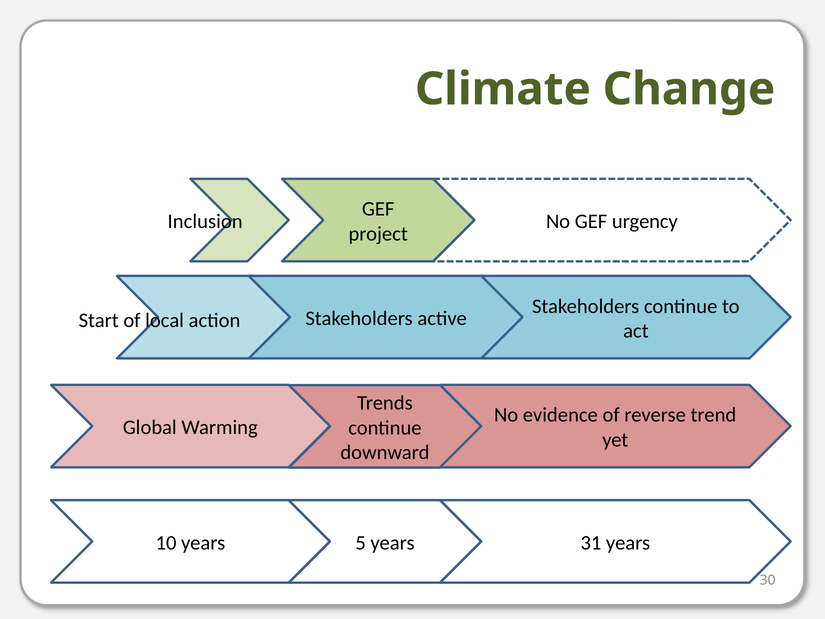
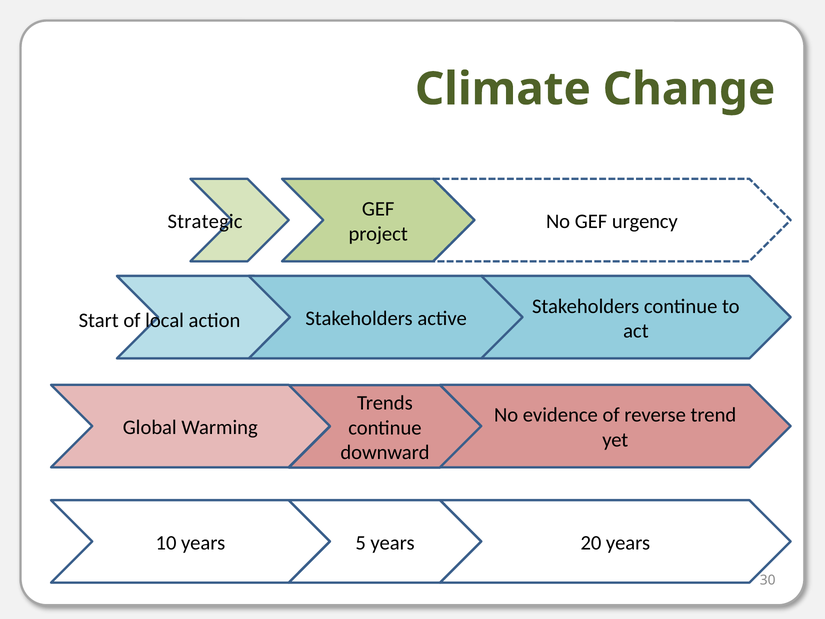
Inclusion: Inclusion -> Strategic (205, 221)
31: 31 -> 20 (591, 543)
